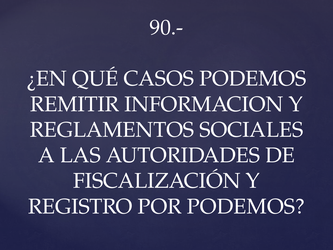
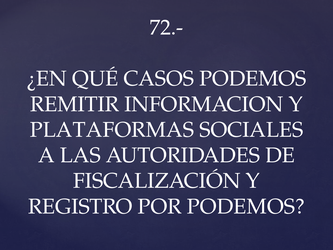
90.-: 90.- -> 72.- (166, 28)
REGLAMENTOS: REGLAMENTOS -> PLATAFORMAS (112, 130)
